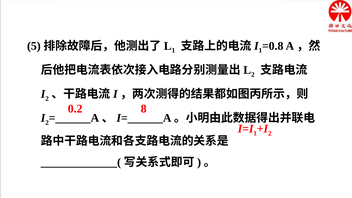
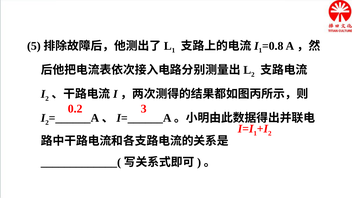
8: 8 -> 3 (144, 109)
